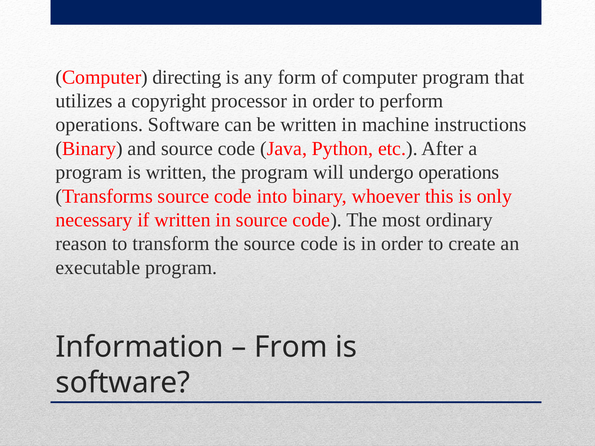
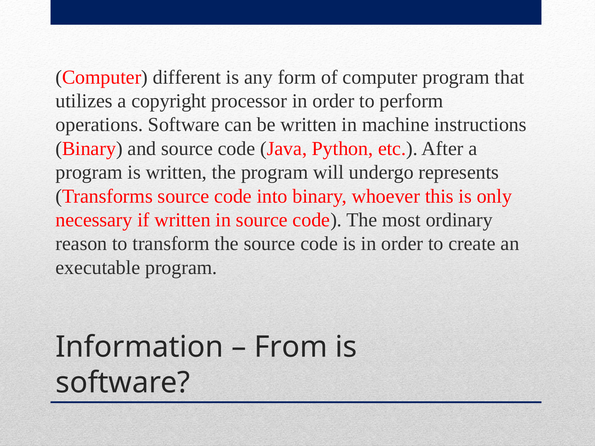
directing: directing -> different (187, 77)
undergo operations: operations -> represents (459, 172)
